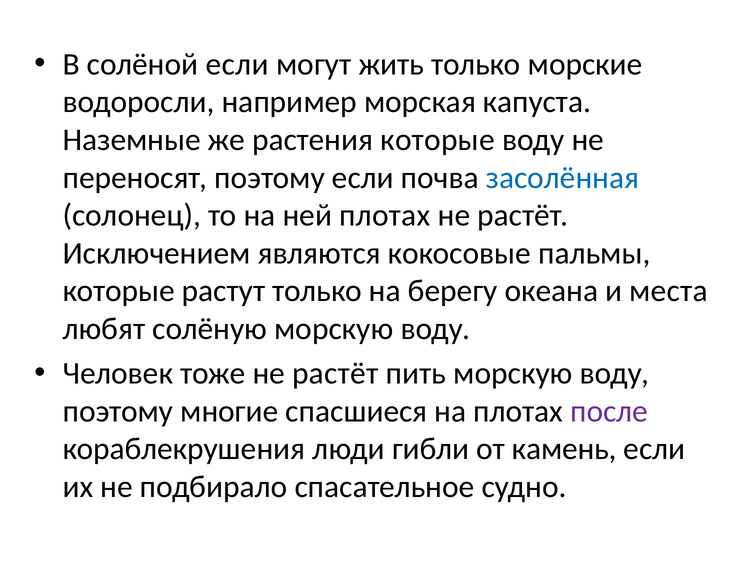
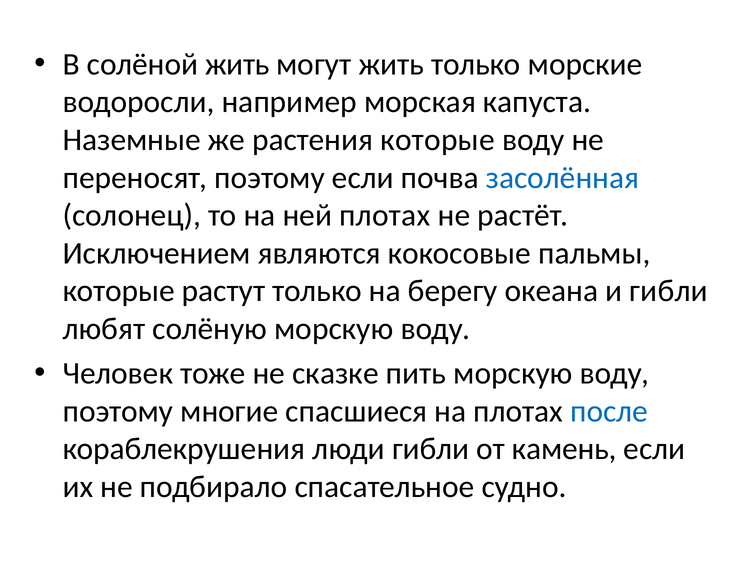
солёной если: если -> жить (237, 64)
и места: места -> гибли (669, 291)
тоже не растёт: растёт -> сказке (335, 373)
после colour: purple -> blue (609, 411)
